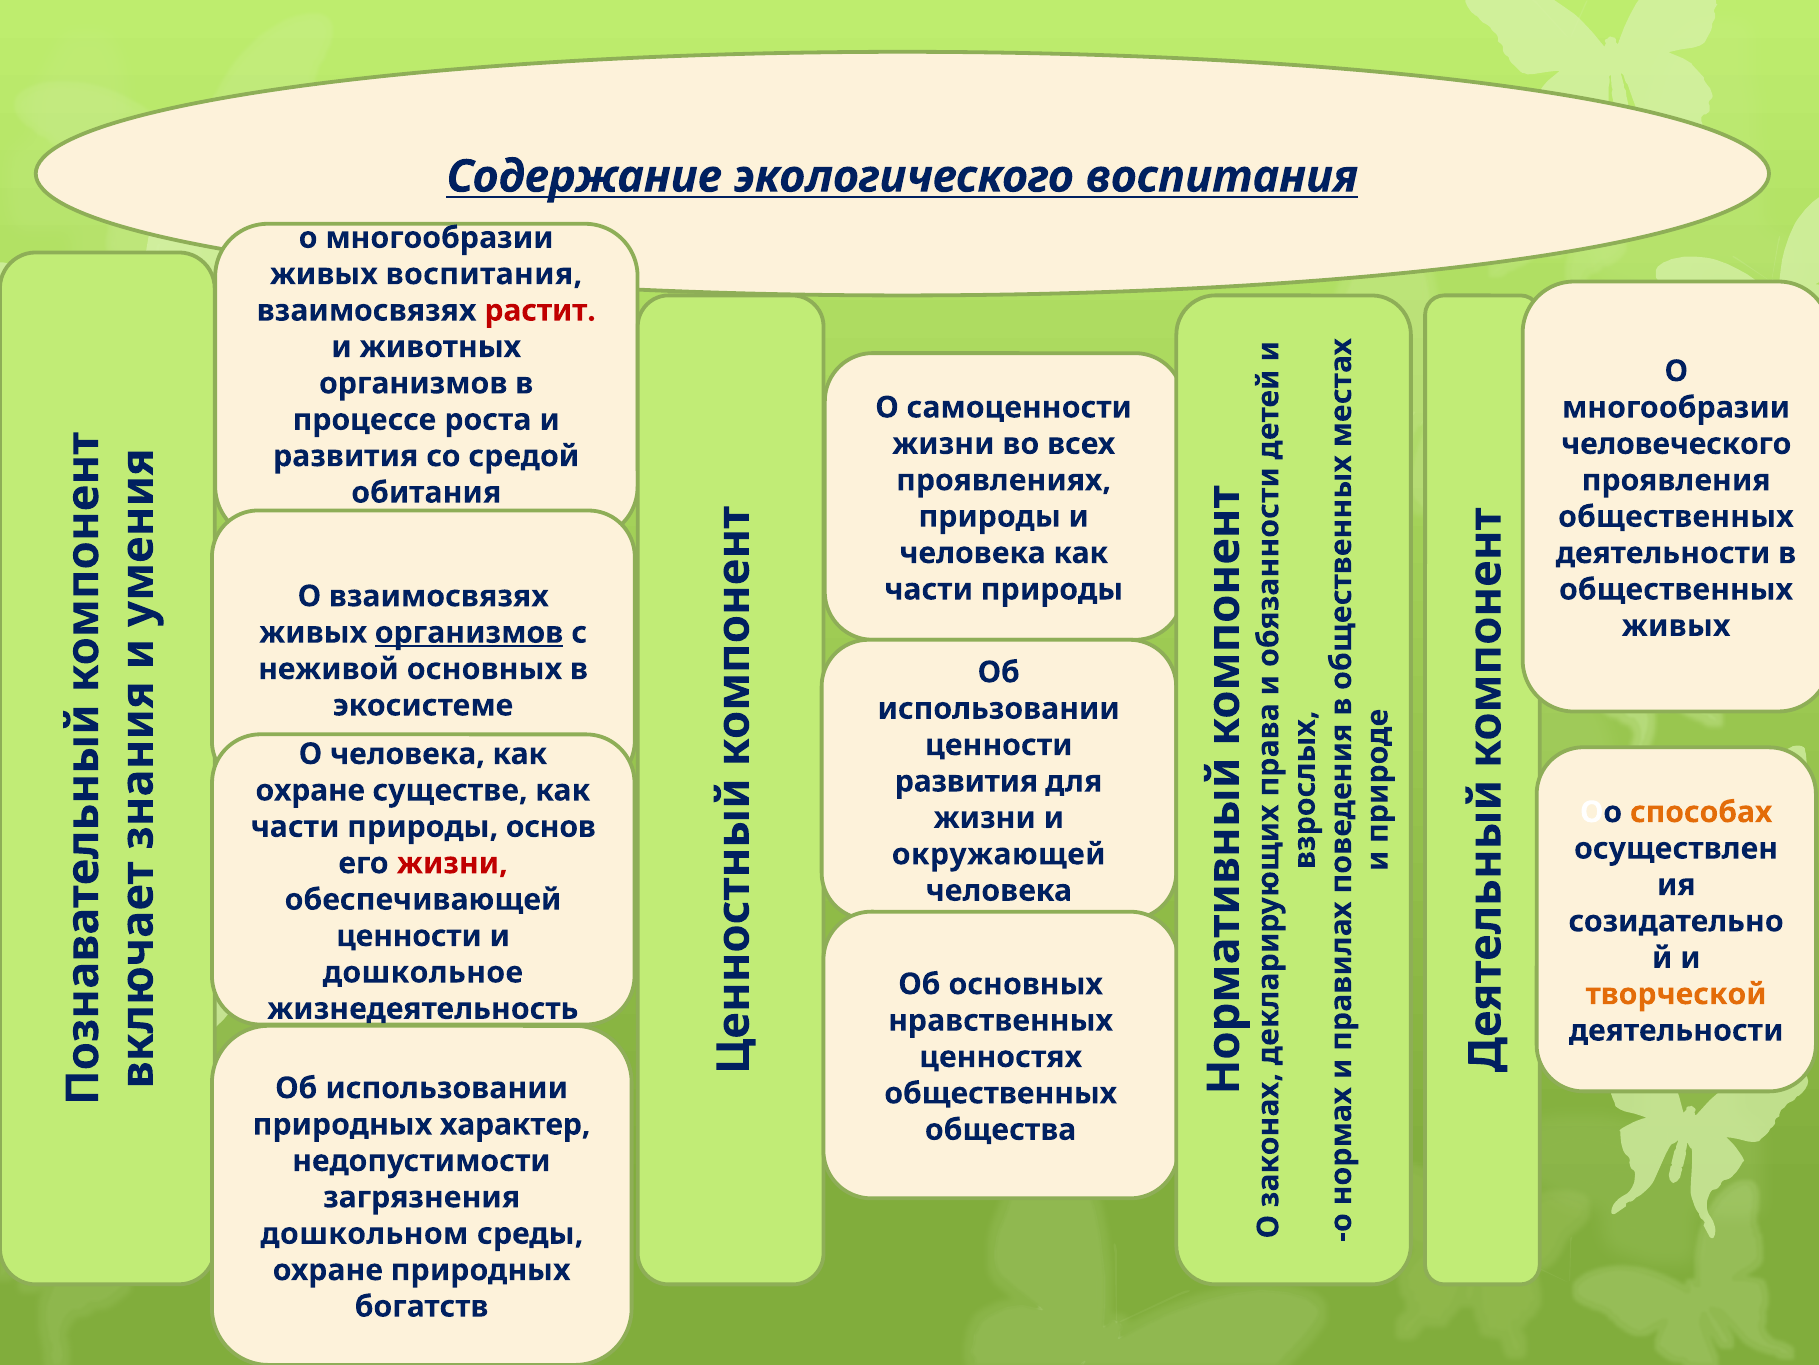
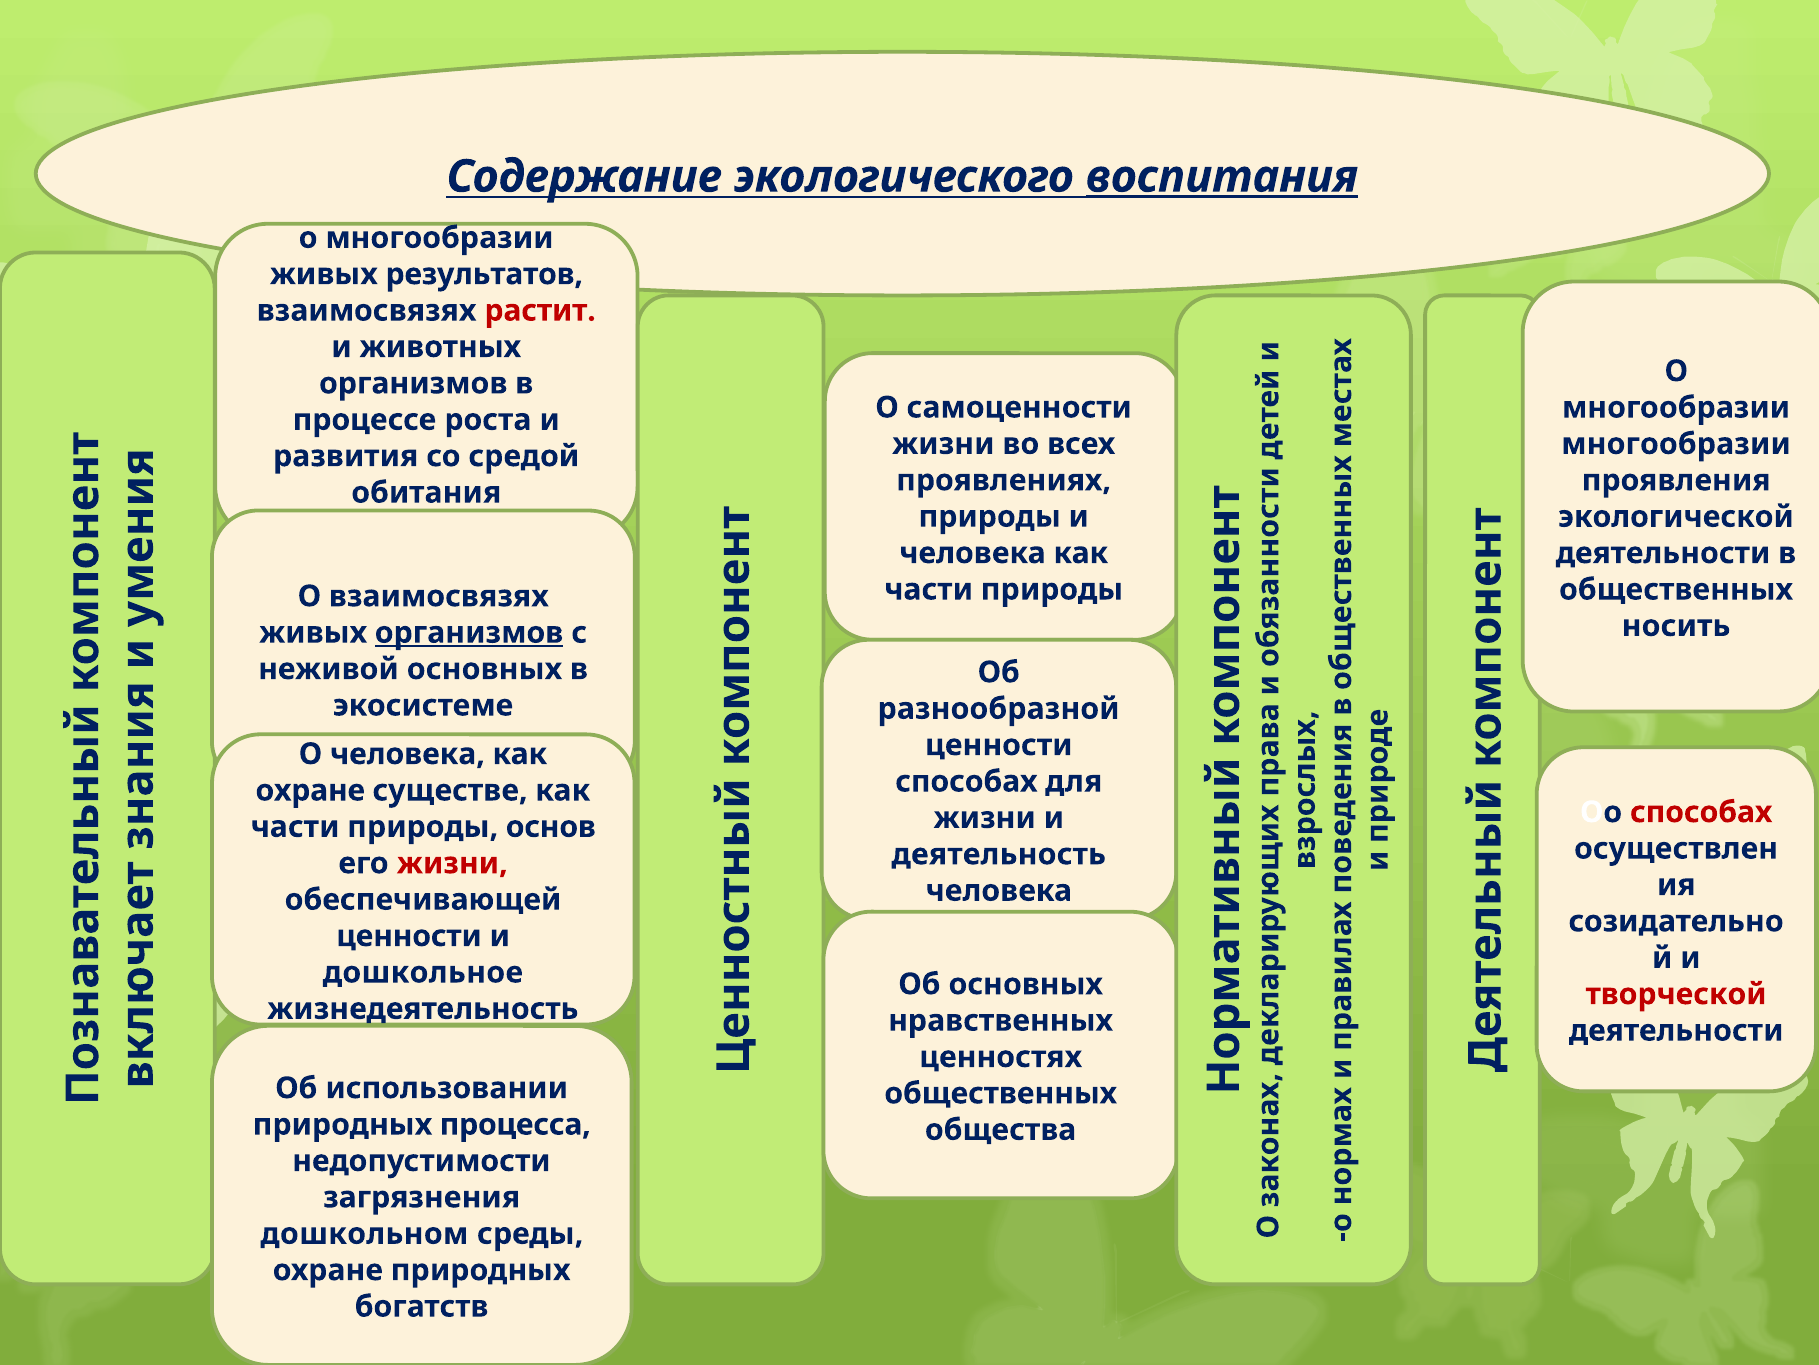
воспитания underline: none -> present (1222, 177)
живых воспитания: воспитания -> результатов (484, 274)
человеческого: человеческого -> многообразии (1676, 444)
общественных: общественных -> экологической (1676, 517)
живых: живых -> носить (1676, 626)
использовании: использовании -> разнообразной (999, 708)
развития: развития -> способах (966, 781)
способах colour: orange -> red (1701, 812)
окружающей: окружающей -> деятельность (999, 854)
творческой colour: orange -> red (1676, 994)
характер: характер -> процесса (515, 1124)
